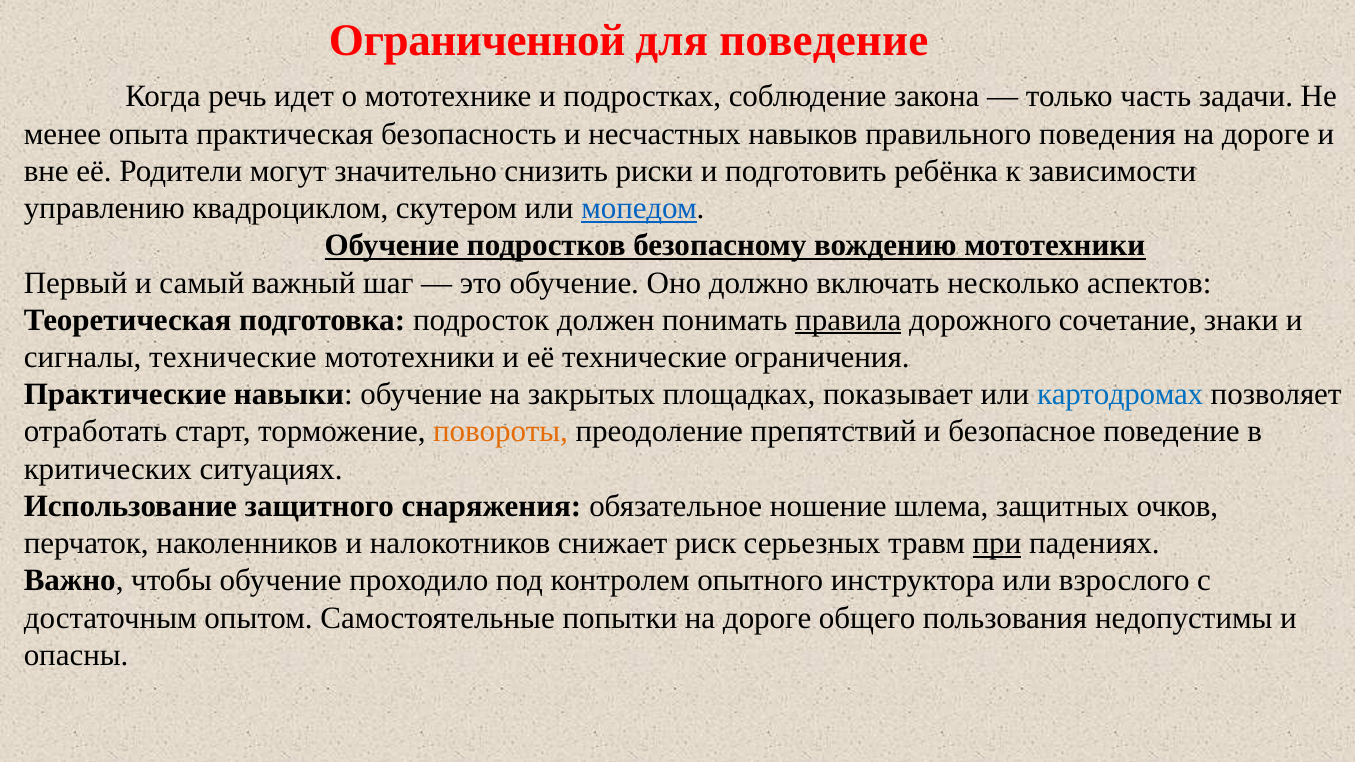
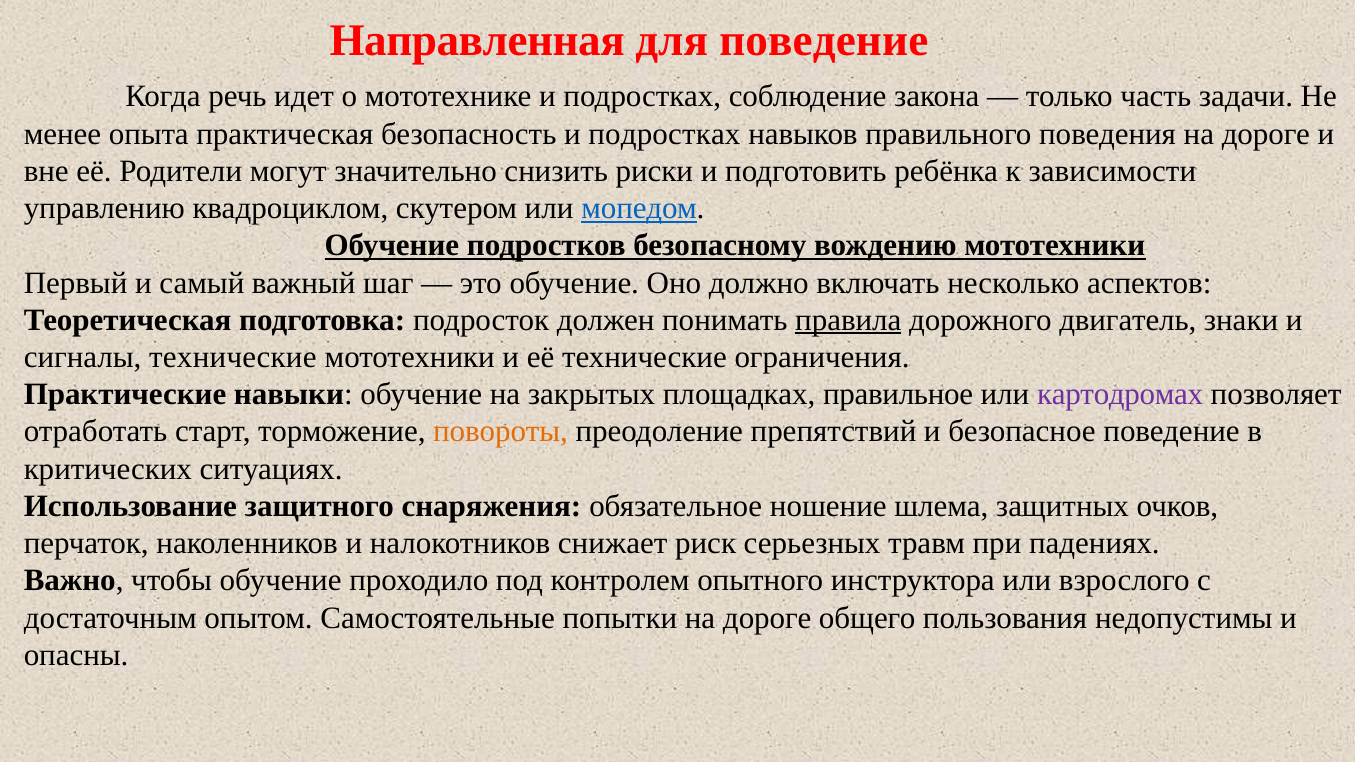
Ограниченной: Ограниченной -> Направленная (477, 41)
безопасность и несчастных: несчастных -> подростках (664, 134)
сочетание: сочетание -> двигатель (1128, 320)
показывает: показывает -> правильное (898, 395)
картодромах colour: blue -> purple (1120, 395)
при underline: present -> none (997, 544)
